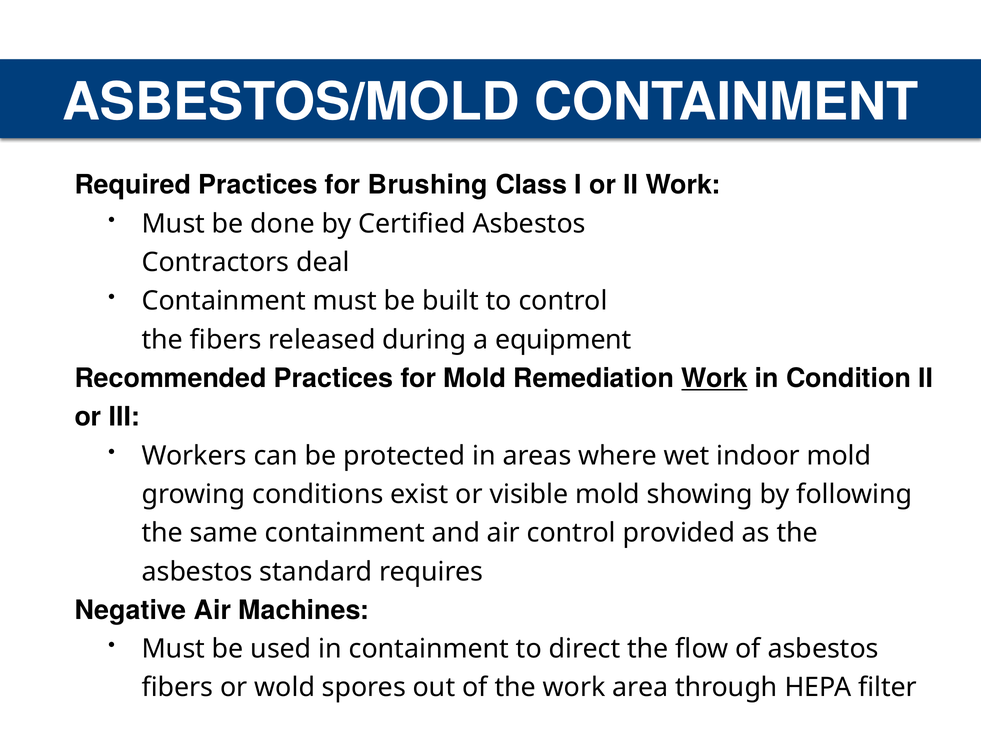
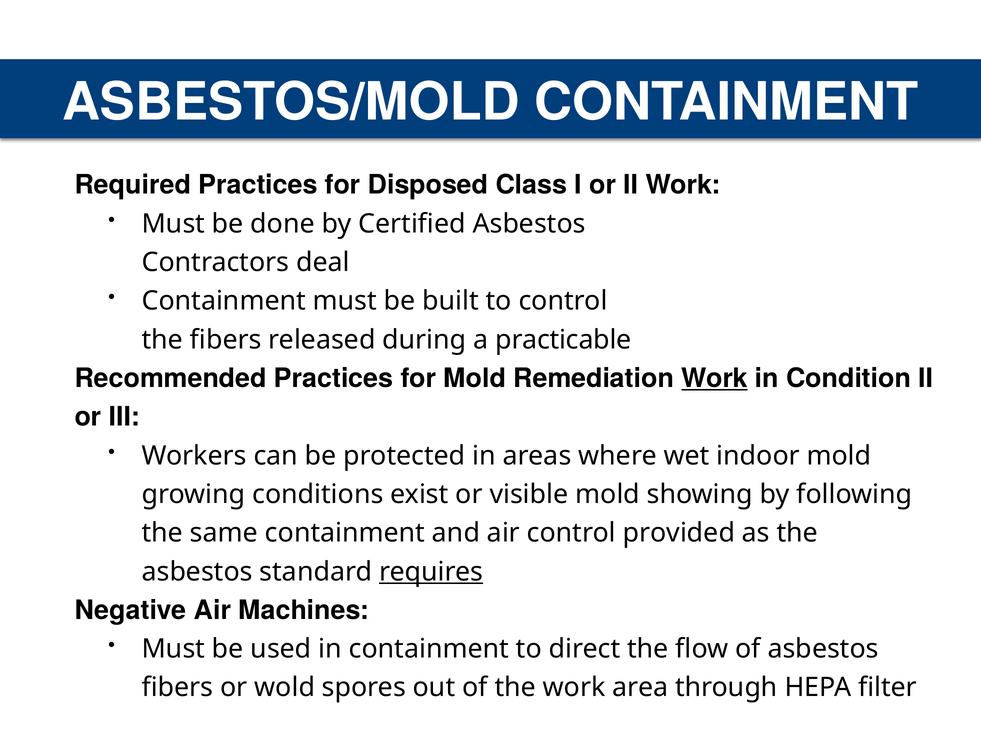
Brushing: Brushing -> Disposed (428, 185)
equipment: equipment -> practicable (563, 340)
requires underline: none -> present (431, 571)
